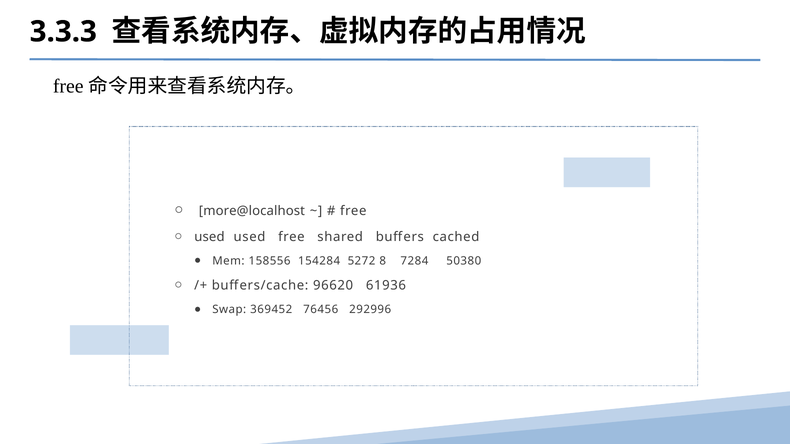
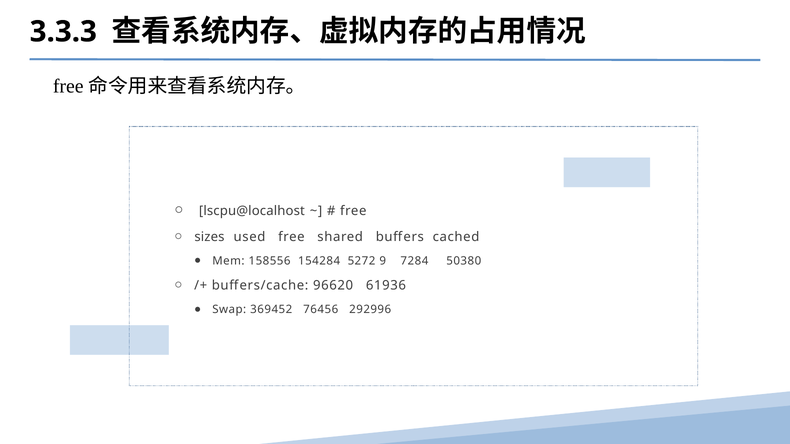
more@localhost: more@localhost -> lscpu@localhost (252, 211)
used: used -> sizes (209, 237)
8: 8 -> 9 (383, 261)
